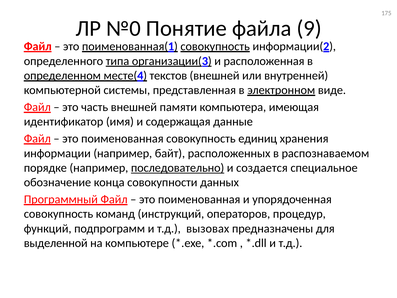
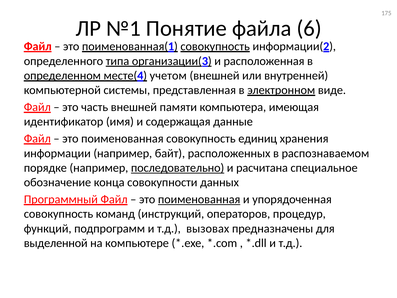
№0: №0 -> №1 (124, 28)
9: 9 -> 6 (309, 28)
текстов: текстов -> учетом (168, 76)
создается: создается -> расчитана (262, 168)
поименованная underline: none -> present (199, 199)
